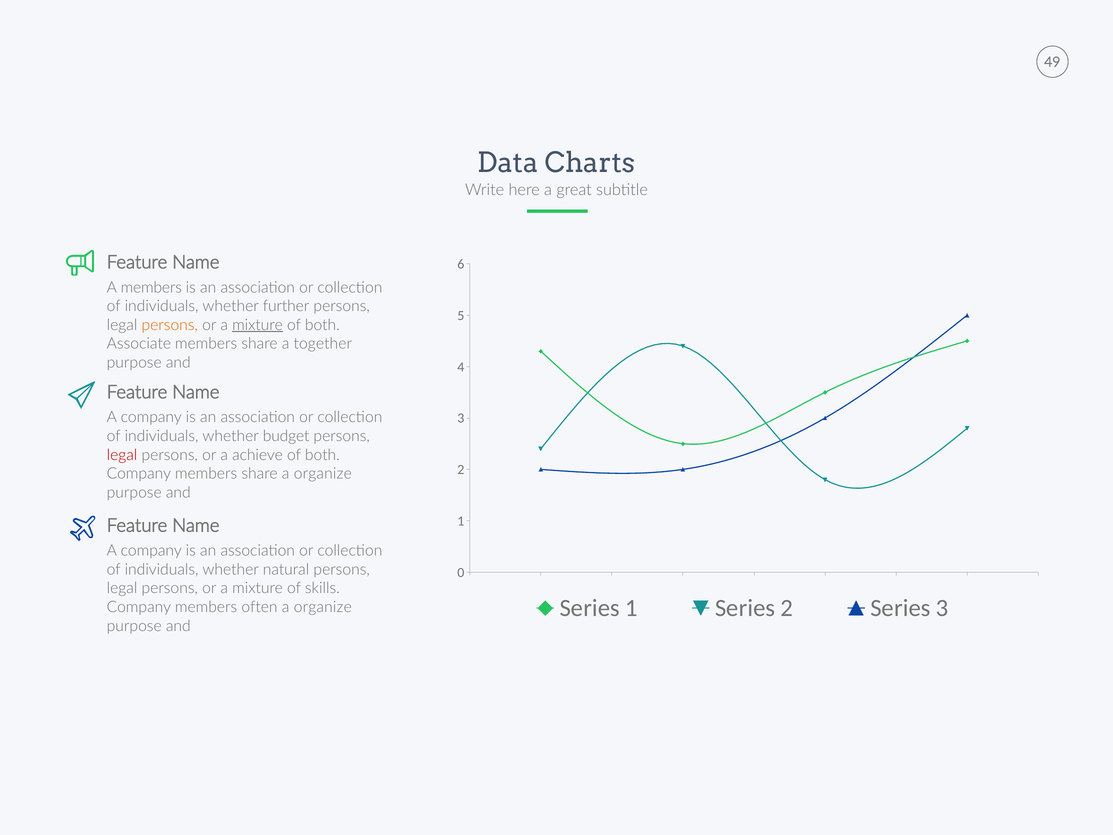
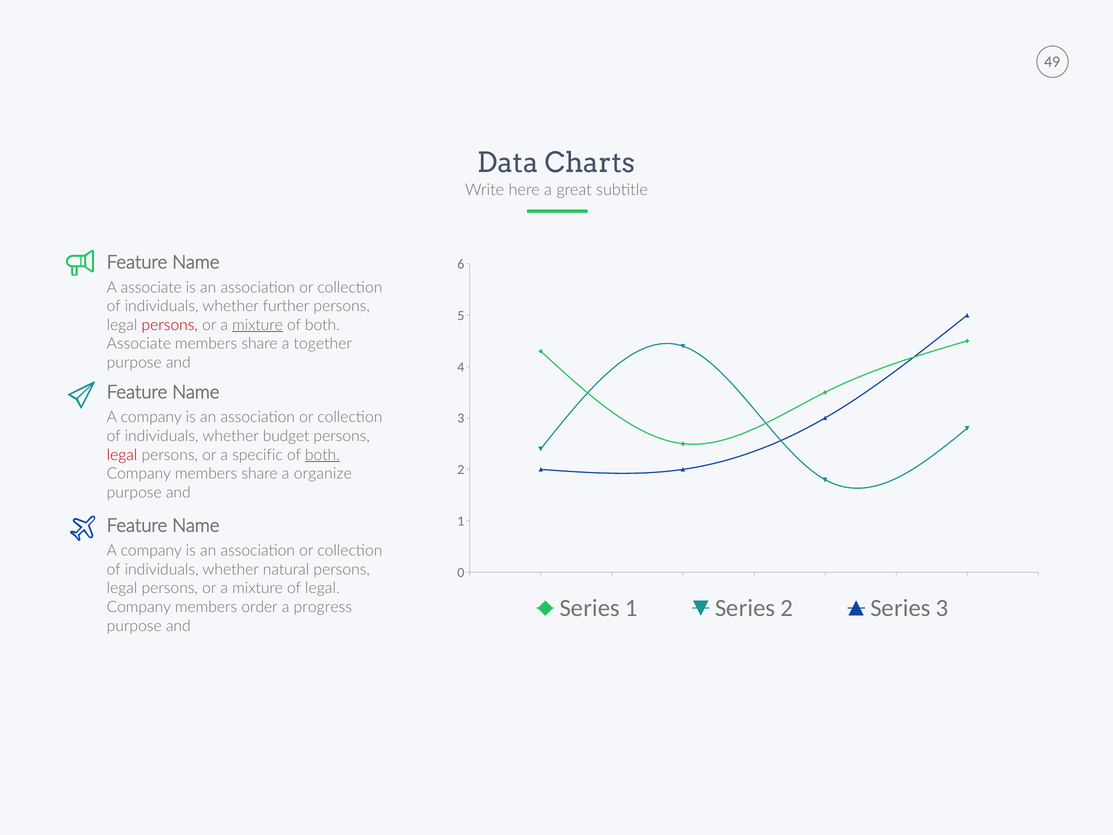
A members: members -> associate (151, 287)
persons colour: orange -> red (170, 325)
achieve: achieve -> specific (257, 455)
both underline: none -> present (322, 455)
of skills: skills -> legal (322, 588)
often: often -> order (260, 607)
organize: organize -> progress (323, 607)
